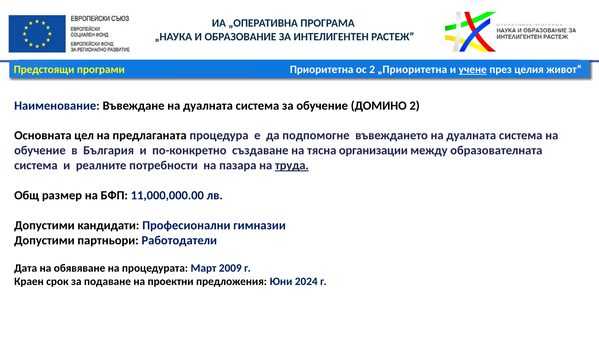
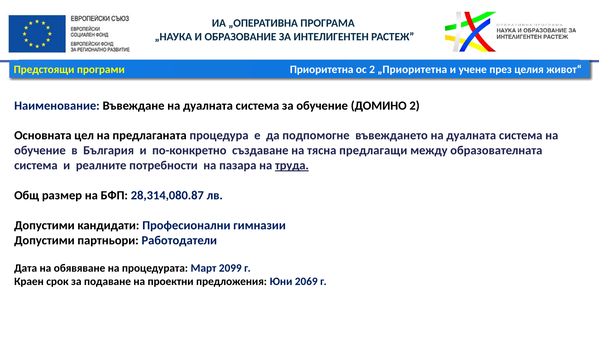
учене underline: present -> none (473, 70)
организации: организации -> предлагащи (373, 150)
11,000,000.00: 11,000,000.00 -> 28,314,080.87 (167, 195)
2009: 2009 -> 2099 (230, 268)
2024: 2024 -> 2069 (306, 281)
